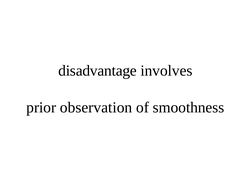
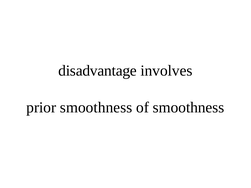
prior observation: observation -> smoothness (96, 108)
